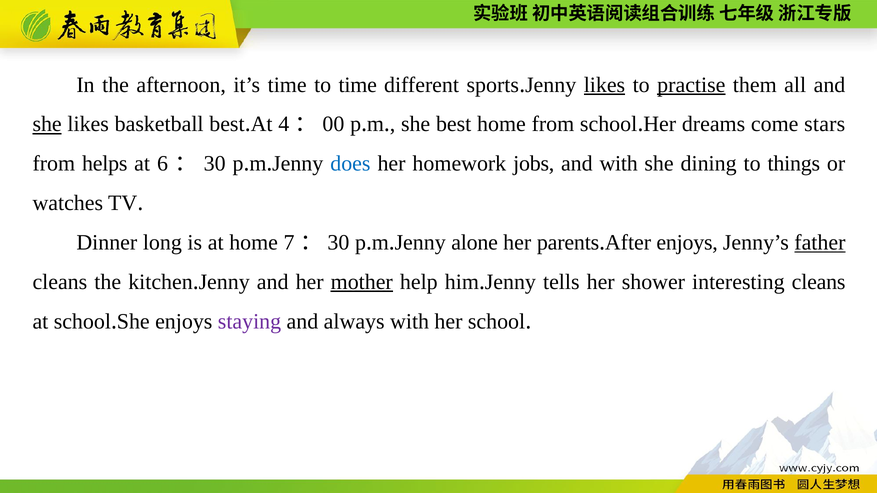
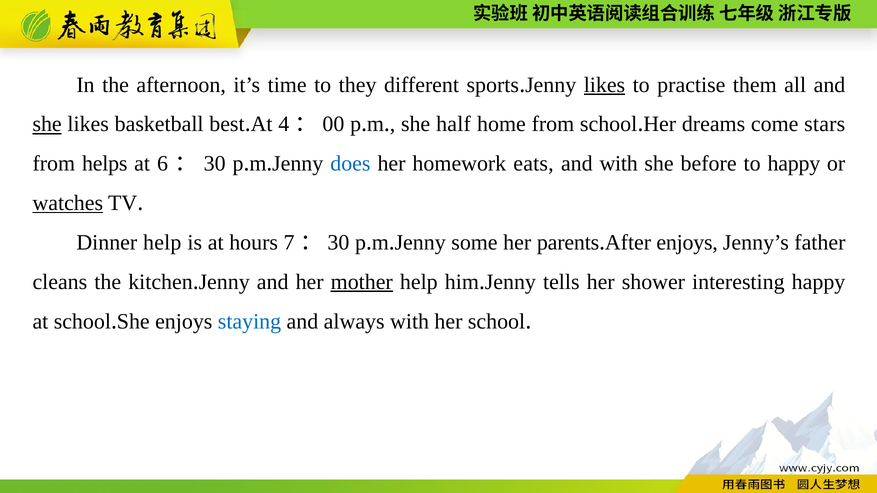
to time: time -> they (358, 85)
practise underline: present -> none (691, 85)
she best: best -> half (454, 124)
jobs: jobs -> eats (534, 164)
dining: dining -> before (709, 164)
to things: things -> happy (794, 164)
watches underline: none -> present (68, 203)
Dinner long: long -> help (162, 243)
at home: home -> hours (254, 243)
alone: alone -> some (474, 243)
father underline: present -> none (820, 243)
interesting cleans: cleans -> happy (819, 282)
staying colour: purple -> blue (249, 322)
